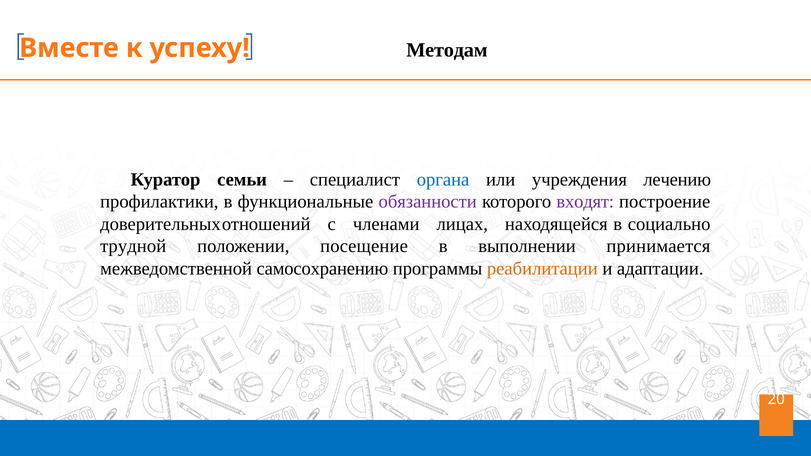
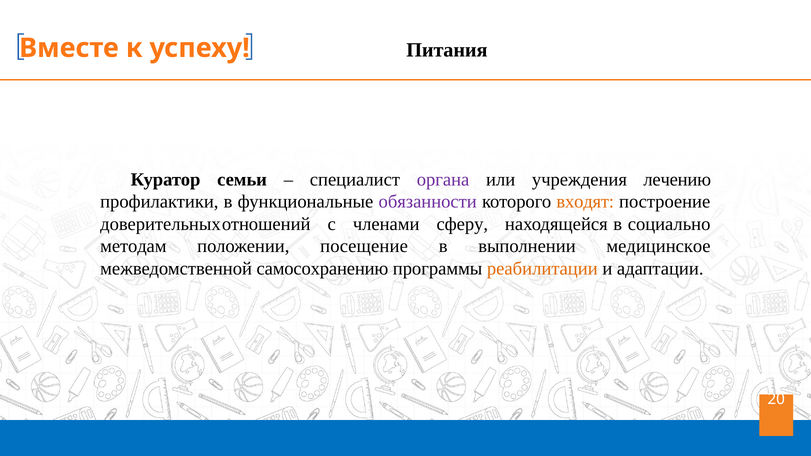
Методам: Методам -> Питания (447, 50)
органа colour: blue -> purple (443, 180)
входят colour: purple -> orange (585, 202)
лицах: лицах -> сферу (462, 224)
трудной: трудной -> методам (133, 246)
принимается: принимается -> медицинское (658, 246)
